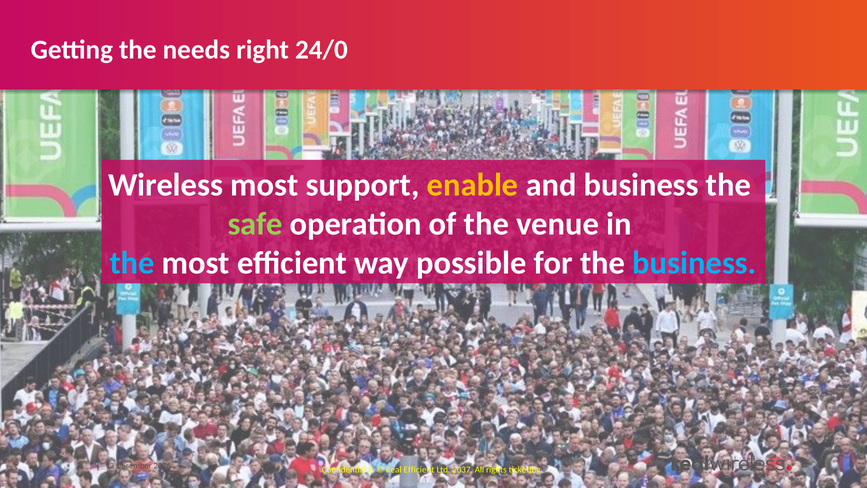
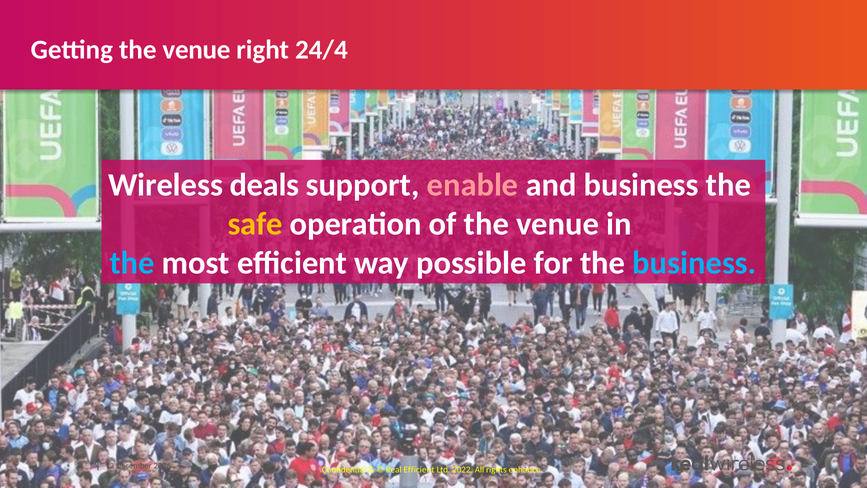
Getting the needs: needs -> venue (196, 50)
24/0: 24/0 -> 24/4 (321, 50)
Wireless most: most -> deals (265, 185)
enable colour: yellow -> pink (473, 185)
safe colour: light green -> yellow (255, 224)
2037: 2037 -> 2022 (462, 469)
ticketing: ticketing -> enhance (526, 469)
